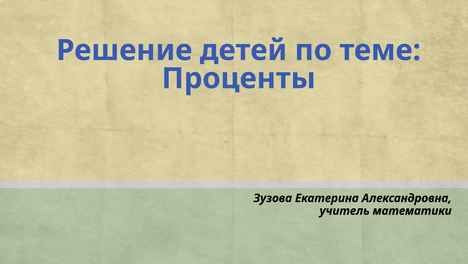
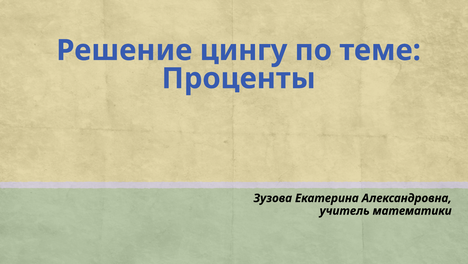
детей: детей -> цингу (244, 50)
